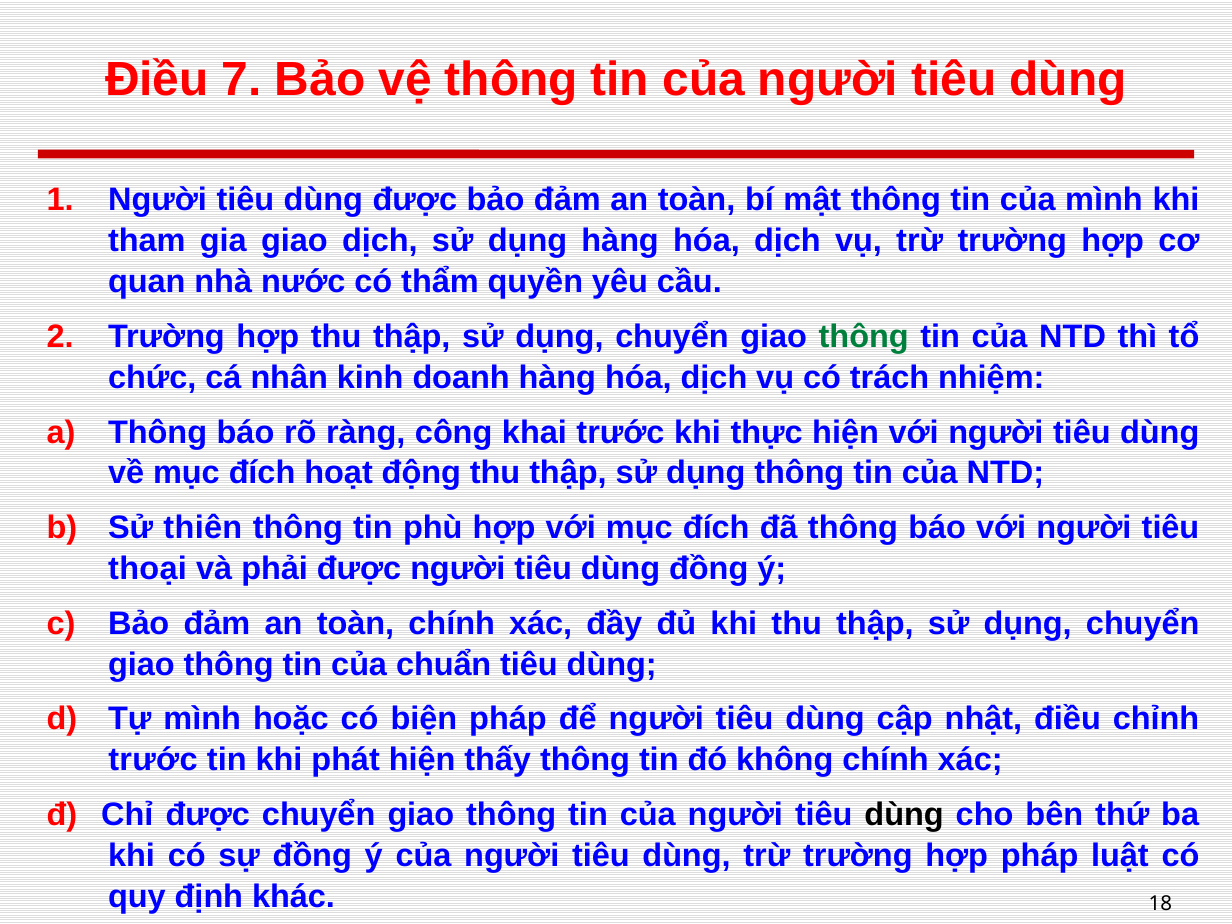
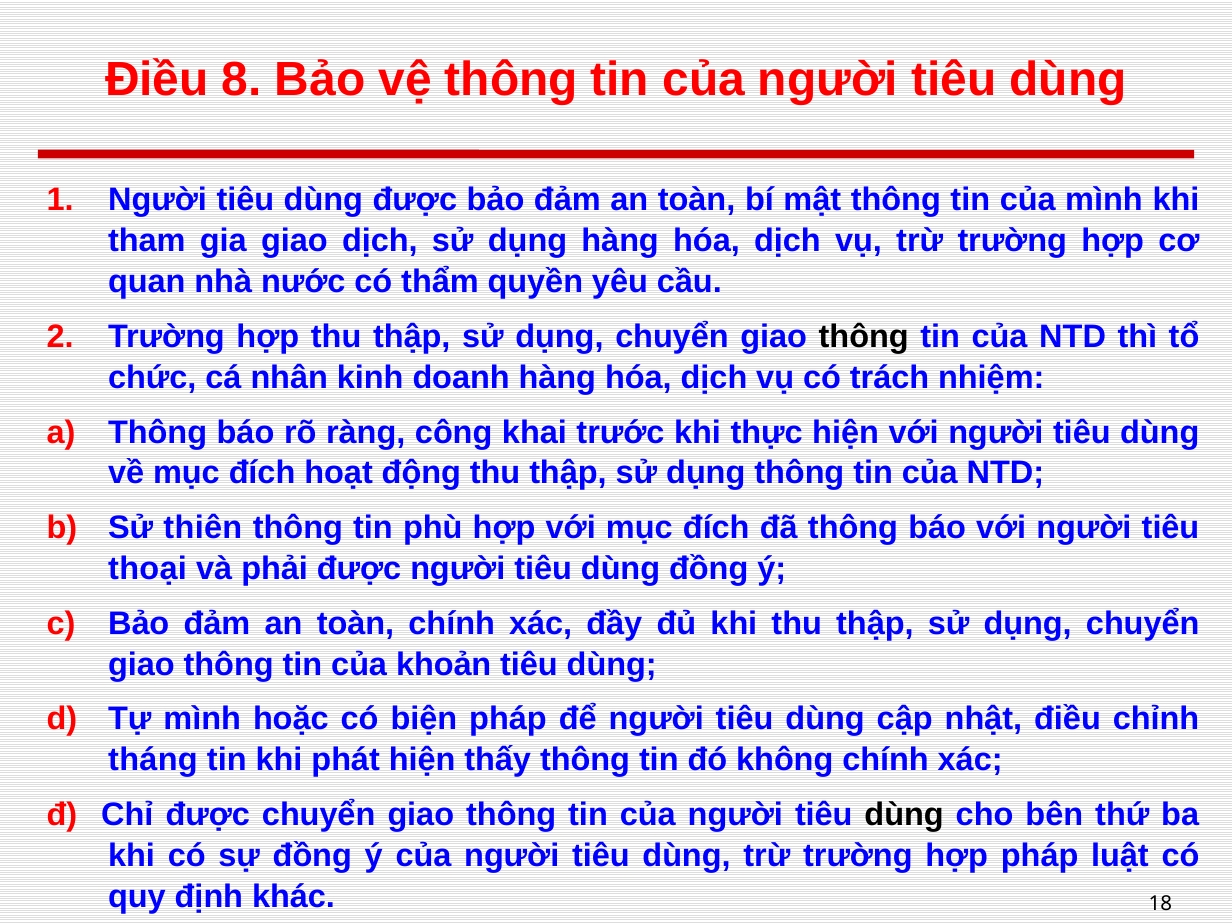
7: 7 -> 8 (242, 79)
thông colour: green -> black (864, 337)
chuẩn: chuẩn -> khoản (444, 664)
trước: trước -> tháng (153, 760)
